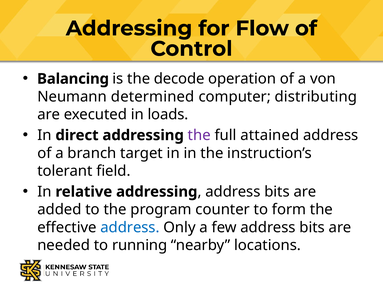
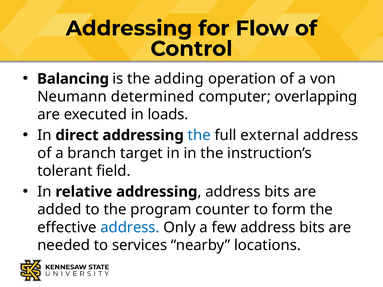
decode: decode -> adding (179, 79)
distributing: distributing -> overlapping (316, 97)
the colour: purple -> blue (199, 135)
attained: attained -> external (270, 135)
running: running -> services (140, 245)
